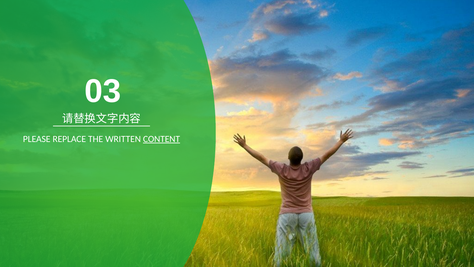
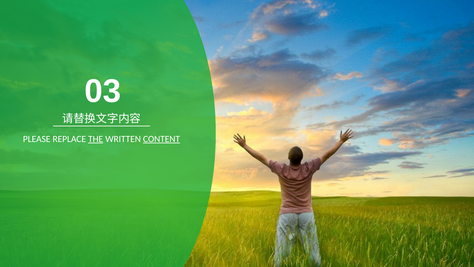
THE underline: none -> present (96, 139)
